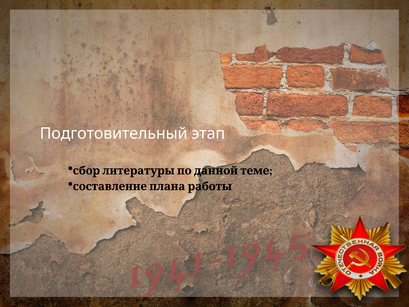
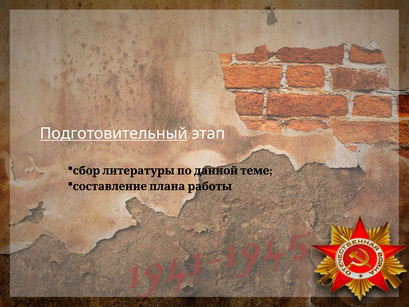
Подготовительный underline: none -> present (114, 133)
